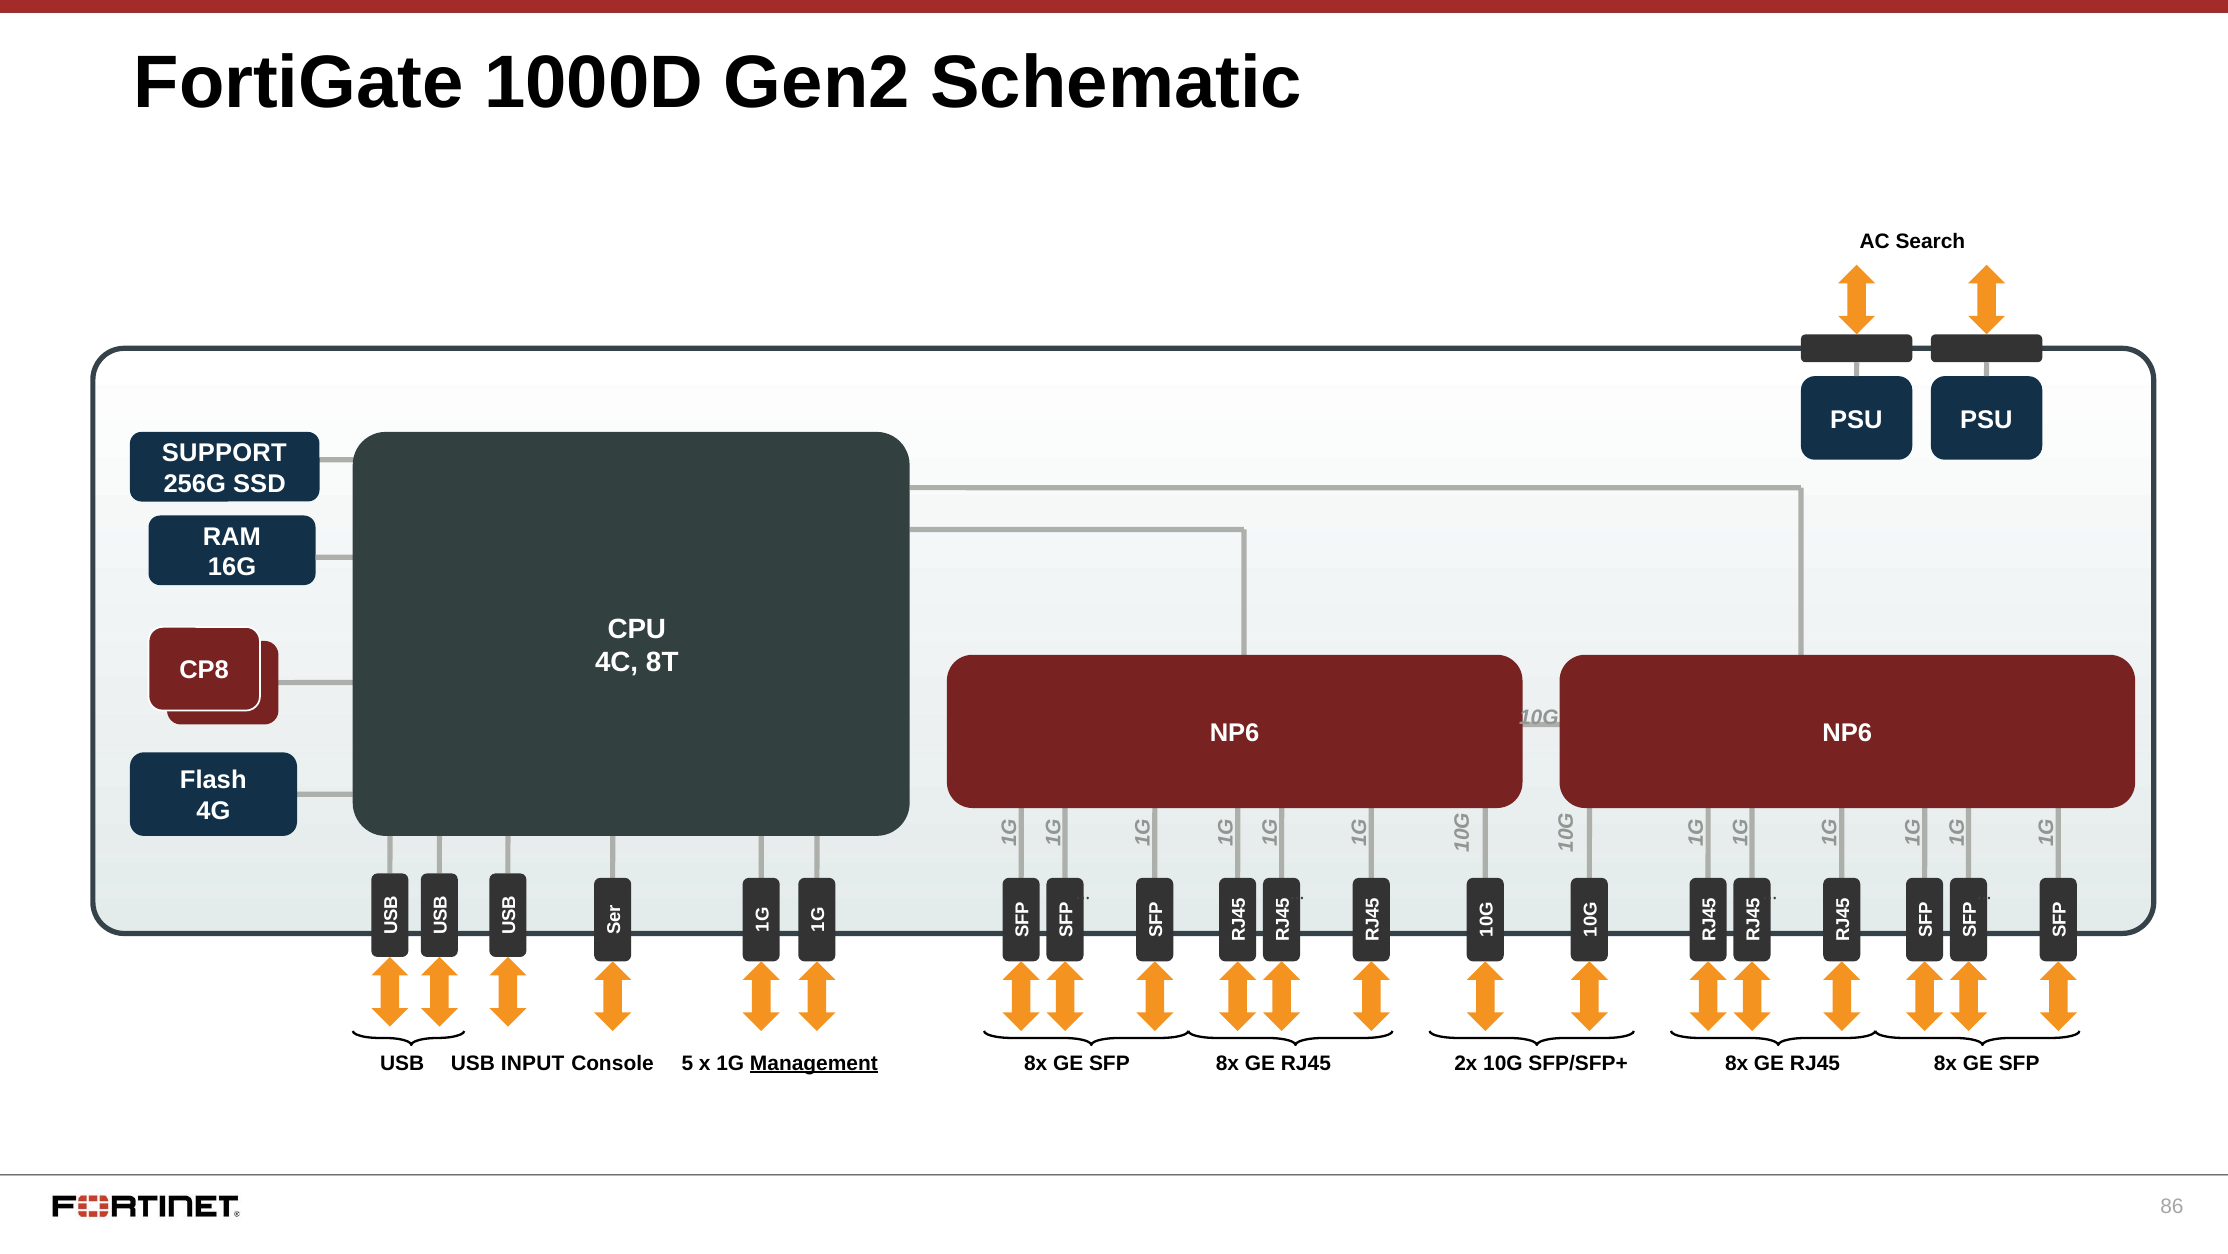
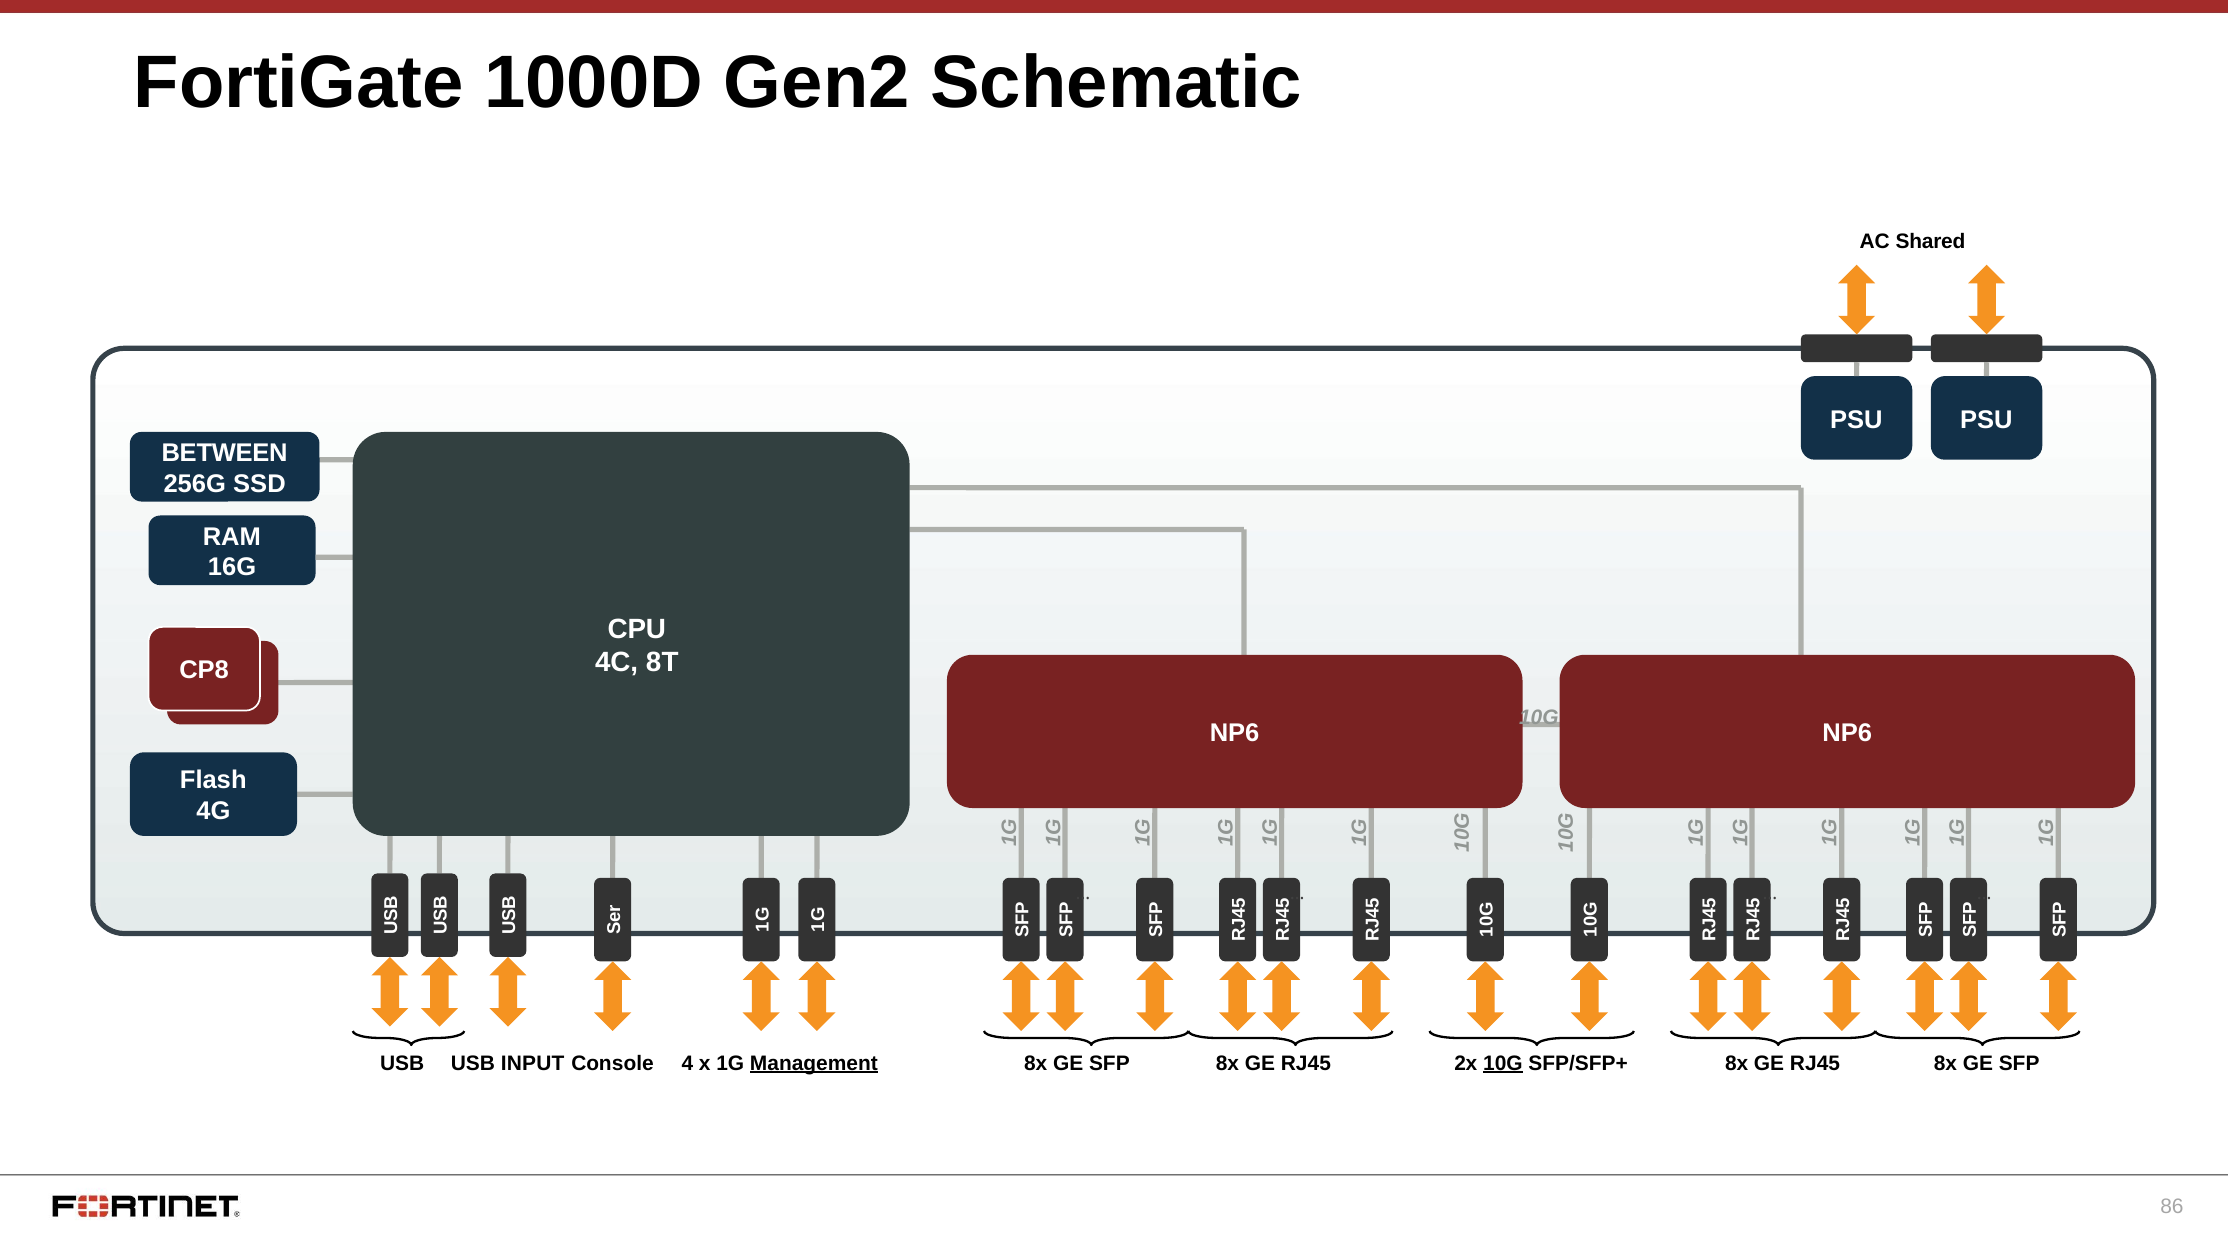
Search: Search -> Shared (1930, 242)
SUPPORT: SUPPORT -> BETWEEN (225, 453)
Console 5: 5 -> 4 (687, 1063)
10G underline: none -> present (1503, 1063)
